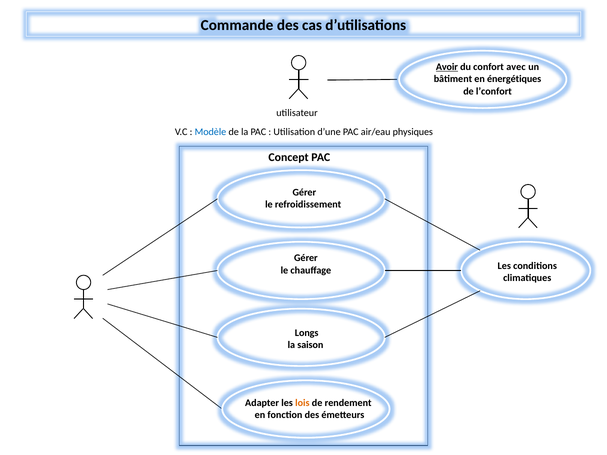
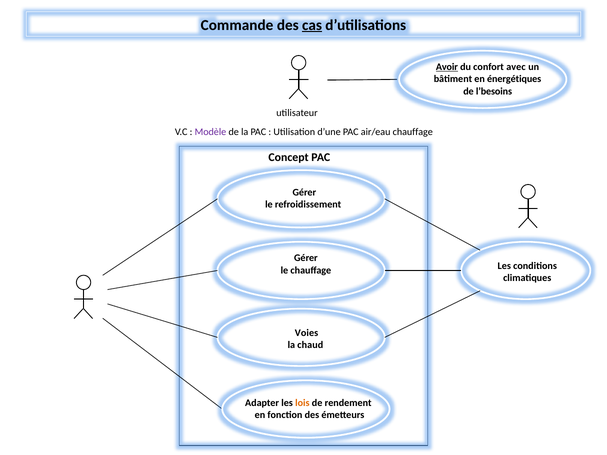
cas underline: none -> present (312, 25)
l’confort: l’confort -> l’besoins (494, 91)
Modèle colour: blue -> purple (210, 132)
air/eau physiques: physiques -> chauffage (413, 132)
Longs: Longs -> Voies (307, 333)
saison: saison -> chaud (310, 345)
